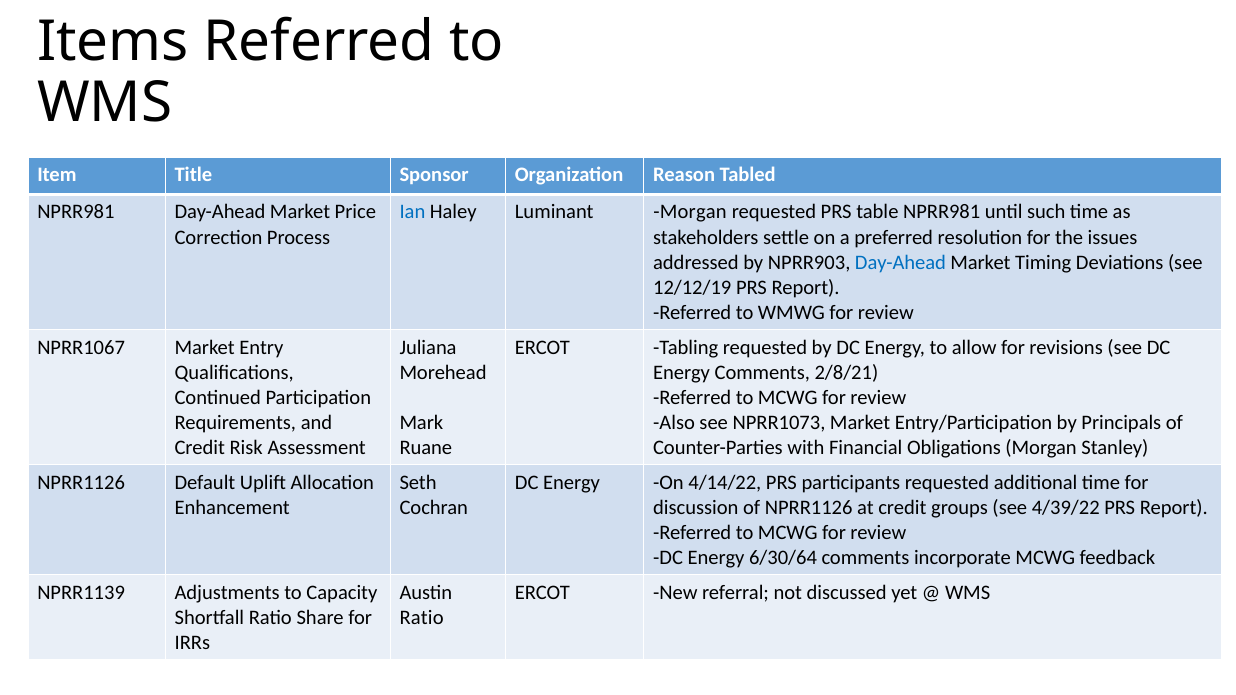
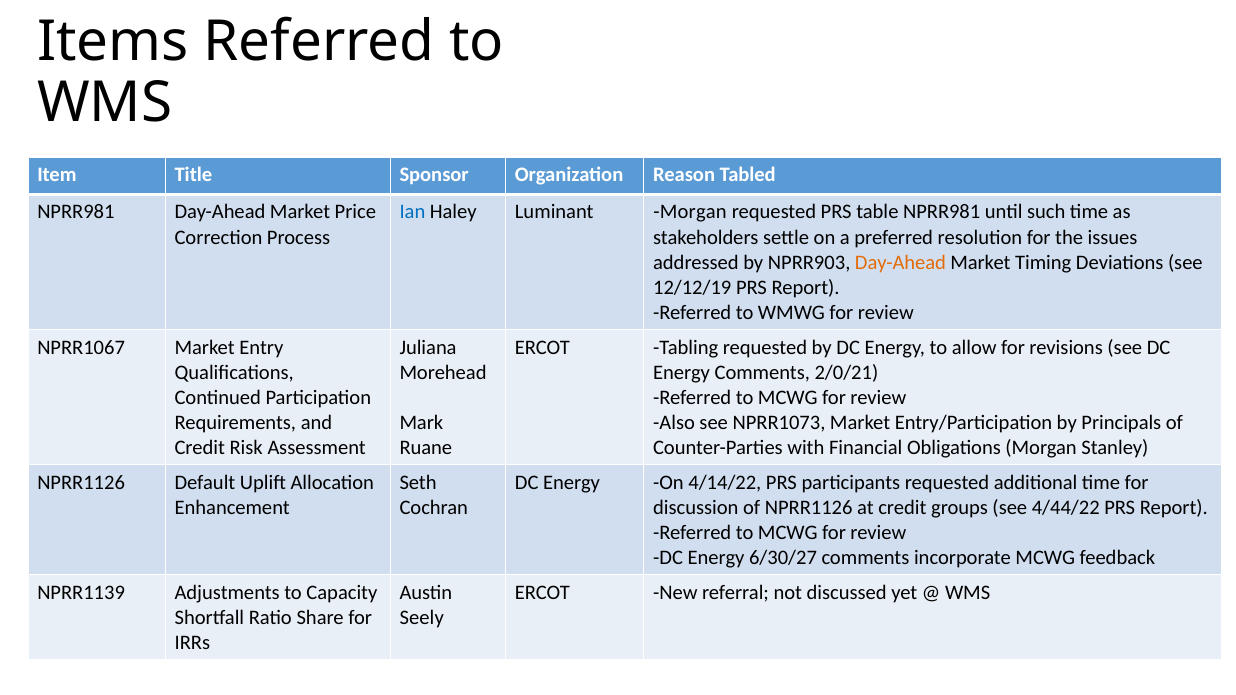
Day-Ahead colour: blue -> orange (900, 263)
2/8/21: 2/8/21 -> 2/0/21 (846, 373)
4/39/22: 4/39/22 -> 4/44/22 (1066, 508)
6/30/64: 6/30/64 -> 6/30/27 (783, 558)
Ratio: Ratio -> Seely (422, 618)
